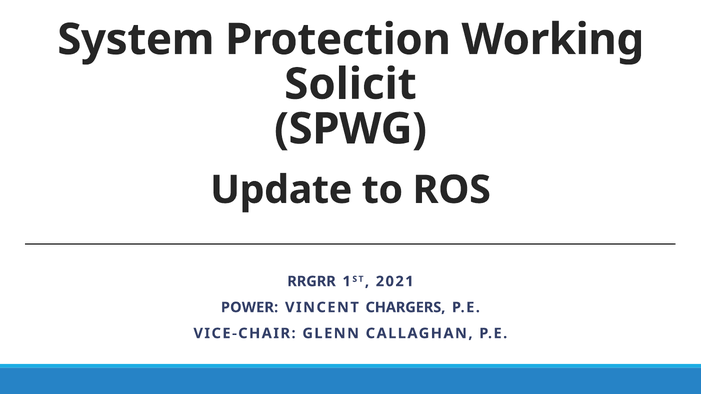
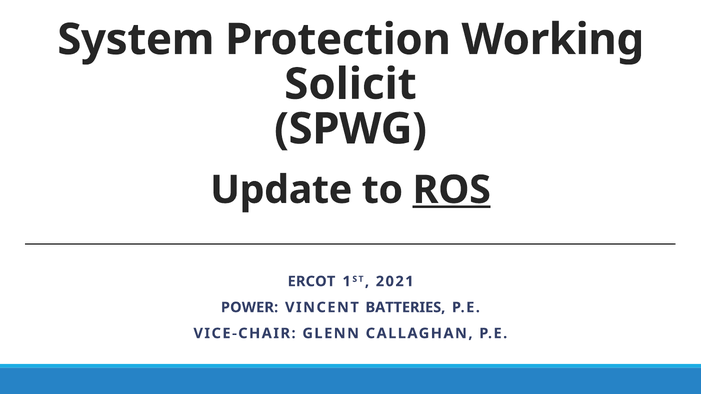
ROS underline: none -> present (452, 190)
RRGRR: RRGRR -> ERCOT (311, 282)
CHARGERS: CHARGERS -> BATTERIES (405, 308)
